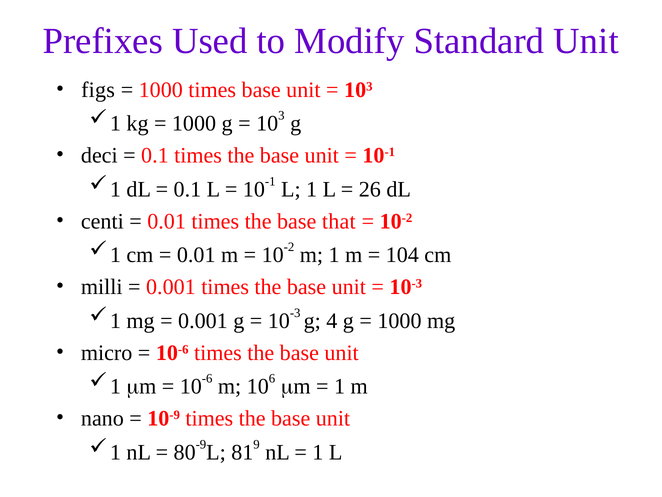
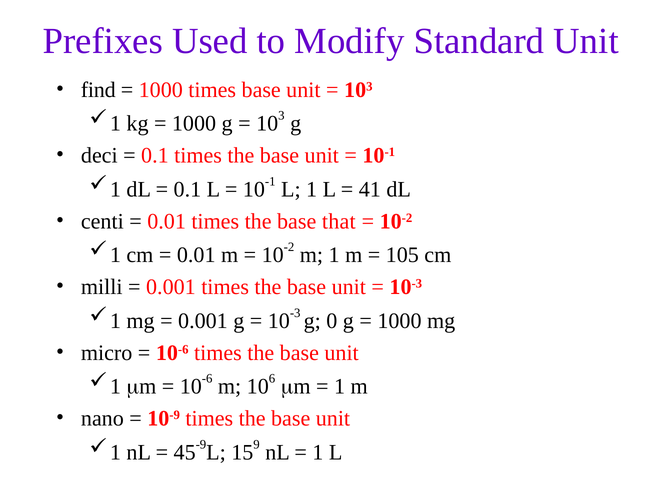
figs: figs -> find (98, 90)
26: 26 -> 41 (370, 189)
104: 104 -> 105 (402, 255)
4: 4 -> 0 (332, 320)
80: 80 -> 45 (185, 452)
81: 81 -> 15 (242, 452)
